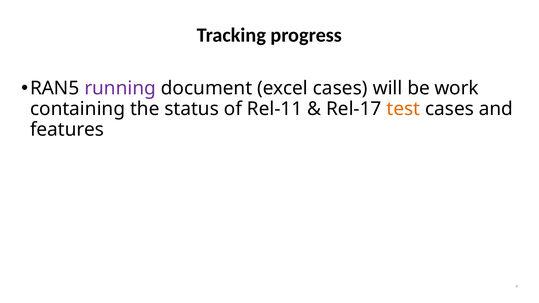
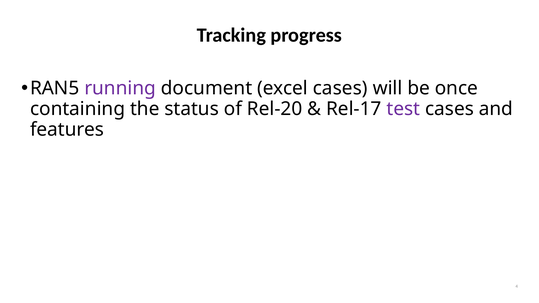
work: work -> once (456, 88)
Rel-11: Rel-11 -> Rel-20 (275, 109)
test colour: orange -> purple (403, 109)
